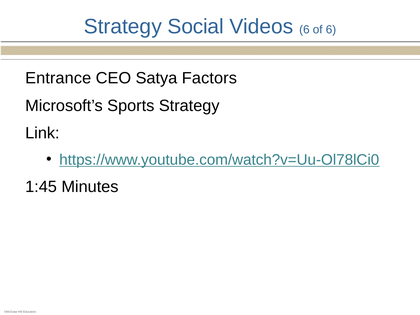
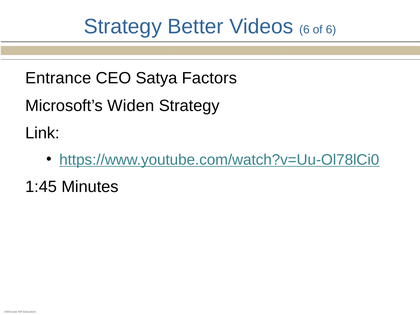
Social: Social -> Better (196, 27)
Sports: Sports -> Widen (131, 106)
